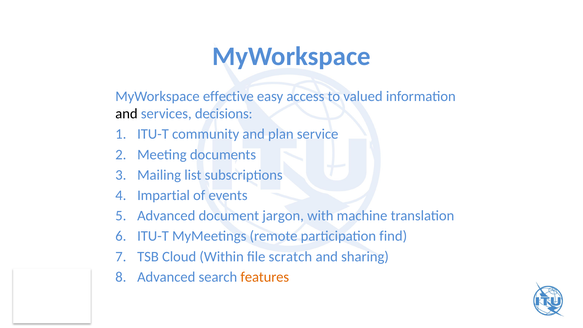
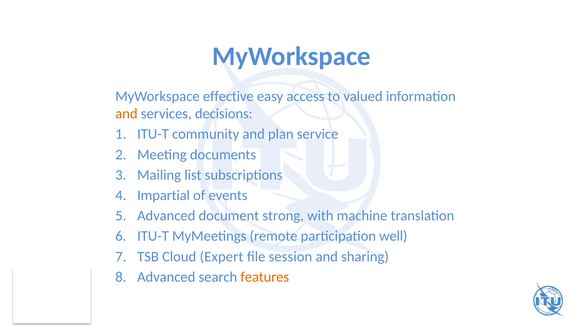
and colour: black -> orange (126, 114)
jargon: jargon -> strong (283, 216)
find: find -> well (393, 236)
Within: Within -> Expert (222, 257)
scratch: scratch -> session (290, 257)
